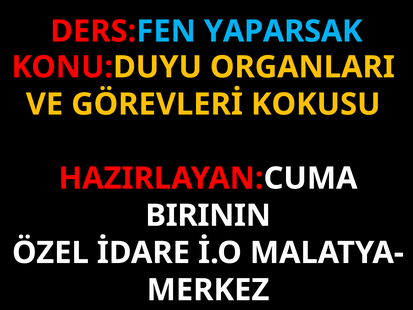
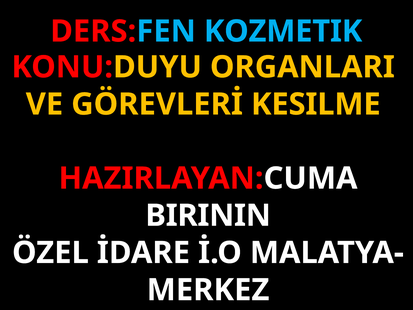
YAPARSAK: YAPARSAK -> KOZMETIK (283, 31)
KOKUSU: KOKUSU -> KESILME (316, 104)
